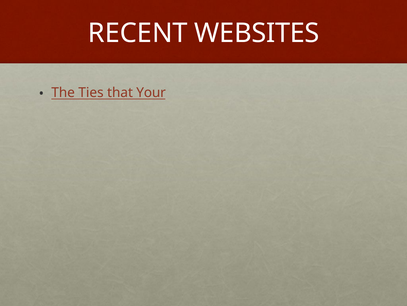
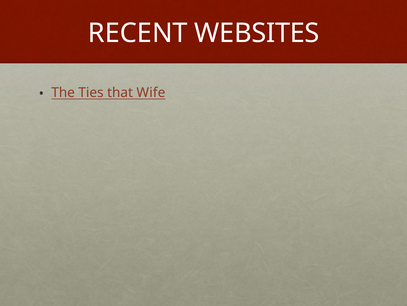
Your: Your -> Wife (151, 93)
